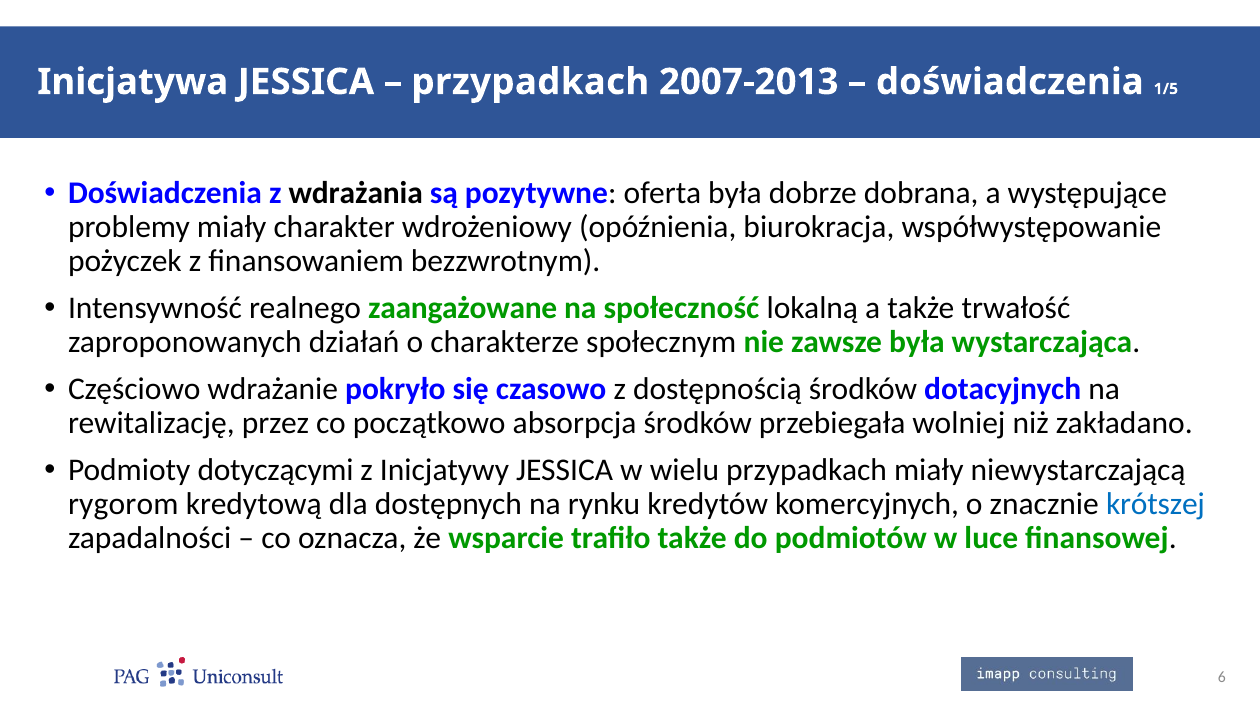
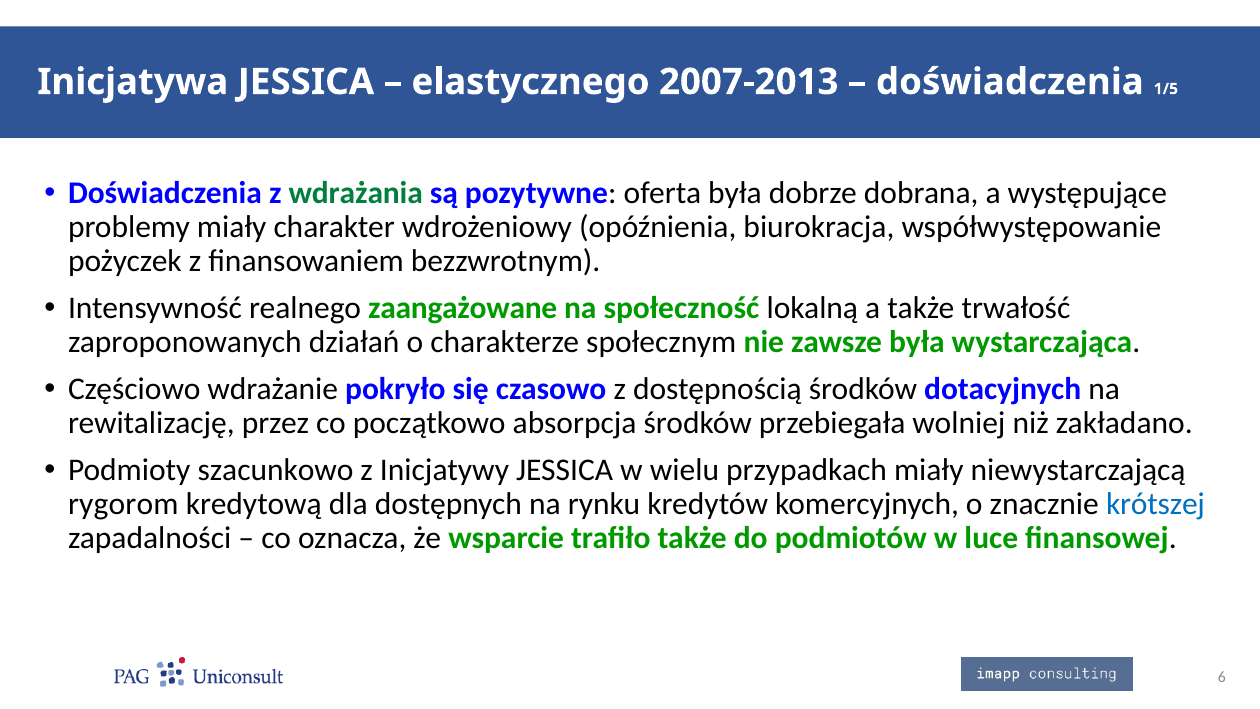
przypadkach: przypadkach -> elastycznego (531, 82)
wdrażania colour: black -> green (356, 193)
dotyczącymi: dotyczącymi -> szacunkowo (275, 470)
